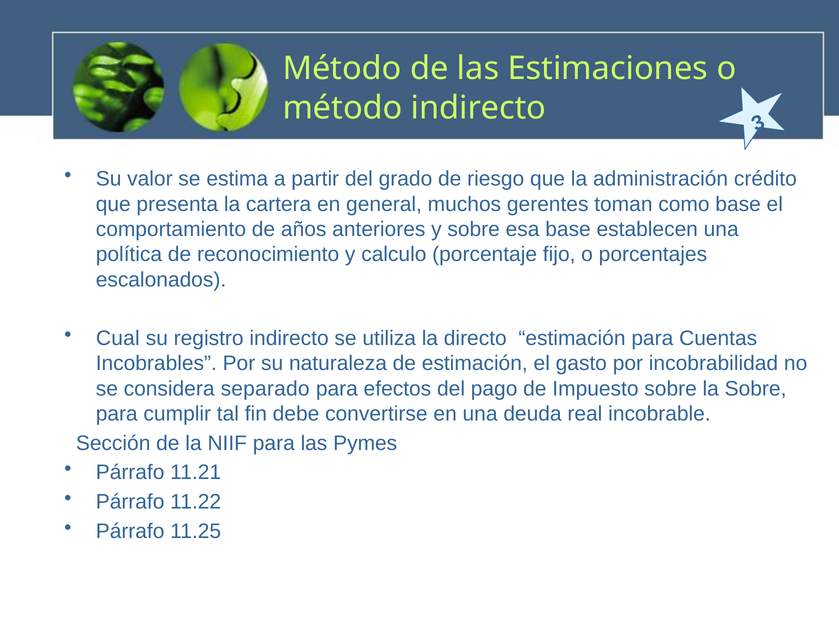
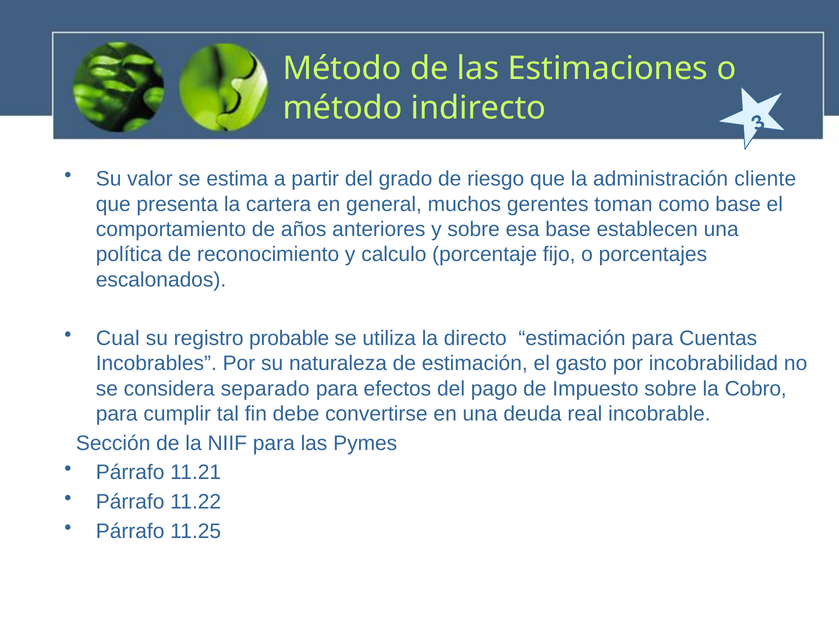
crédito: crédito -> cliente (765, 179)
registro indirecto: indirecto -> probable (289, 338)
la Sobre: Sobre -> Cobro (756, 389)
